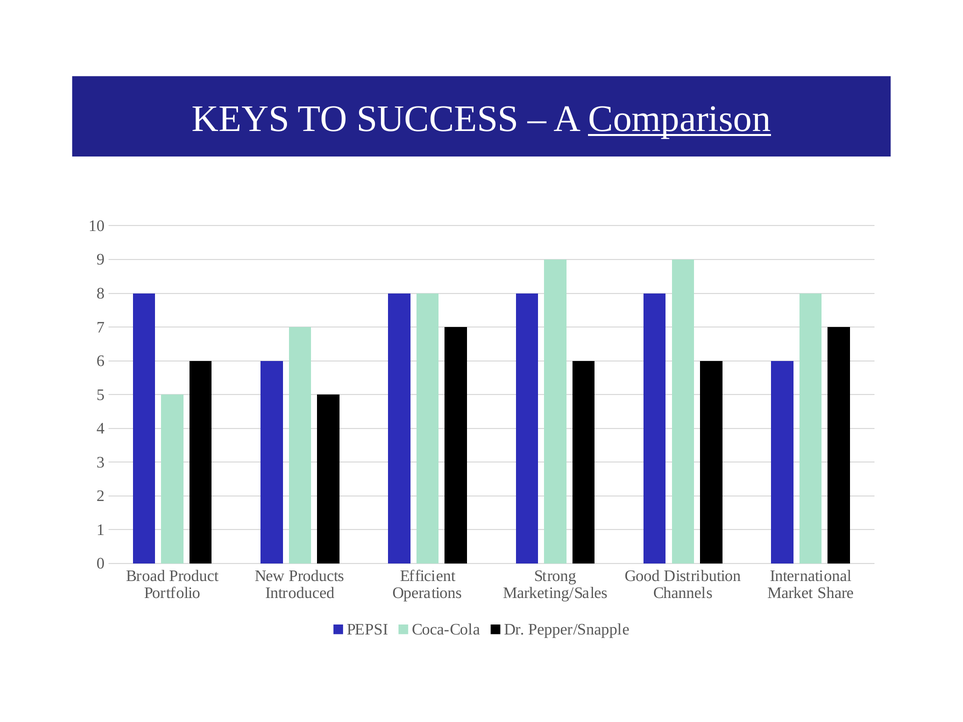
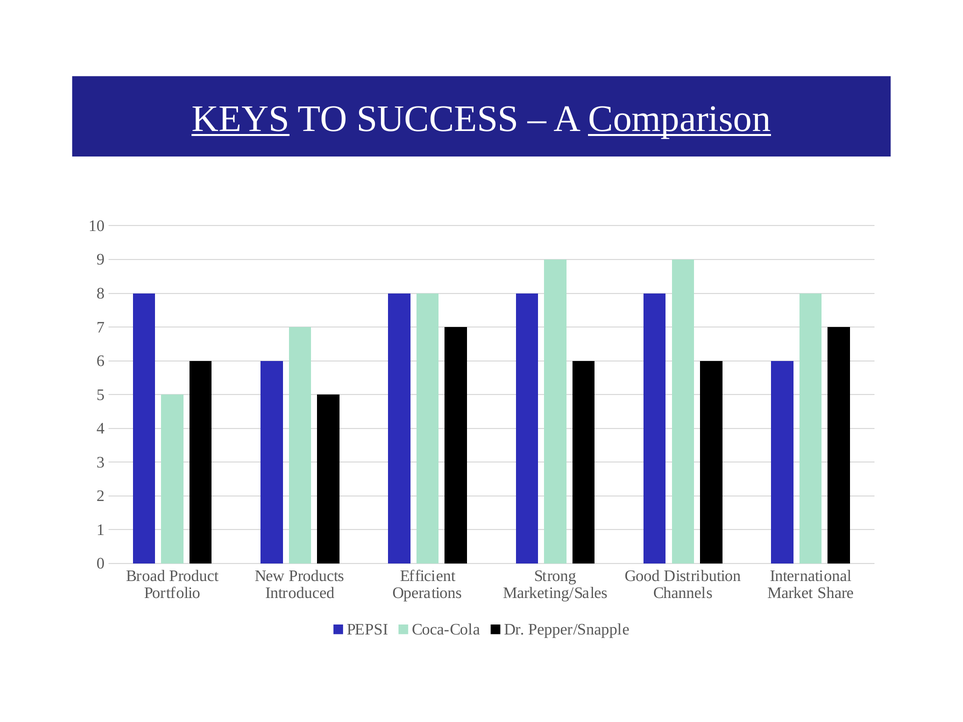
KEYS underline: none -> present (241, 119)
